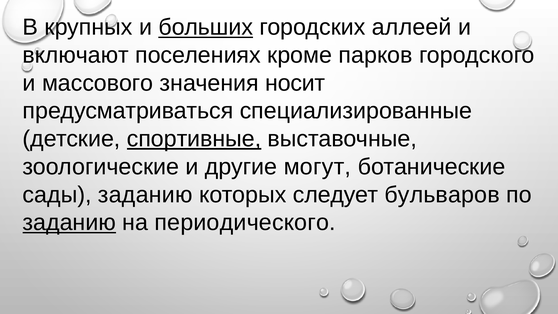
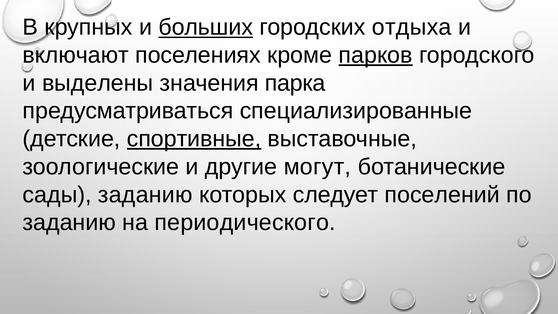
аллеей: аллеей -> отдыха (412, 27)
парков underline: none -> present (376, 55)
массового: массового -> выделены (98, 83)
носит: носит -> парка (295, 83)
бульваров: бульваров -> поселений (442, 195)
заданию underline: present -> none (69, 222)
